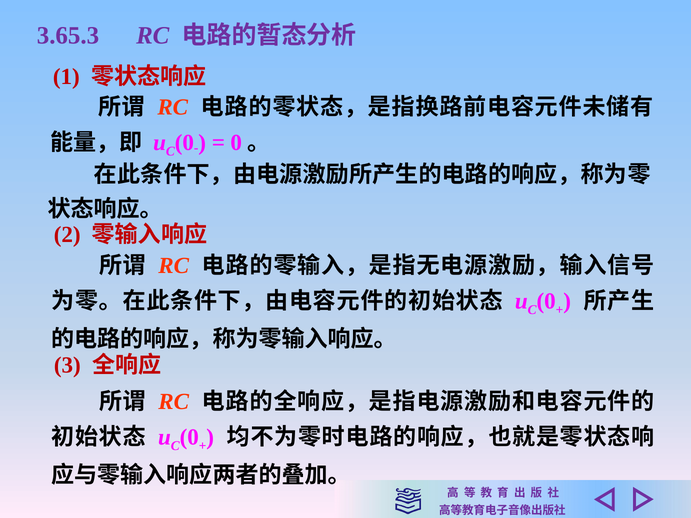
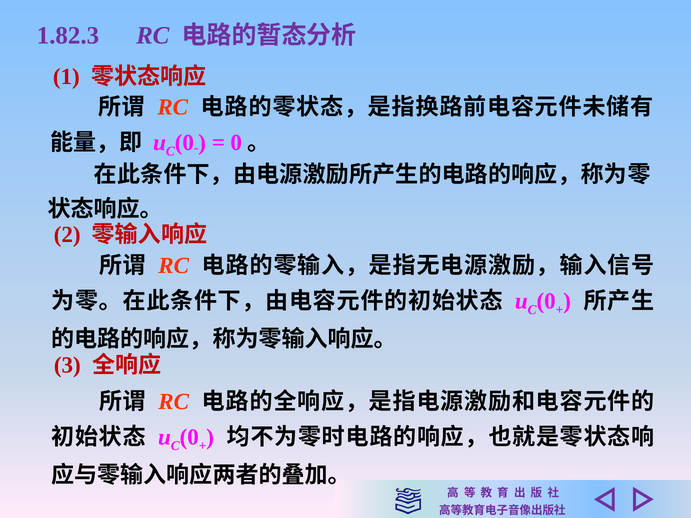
3.65.3: 3.65.3 -> 1.82.3 (68, 36)
